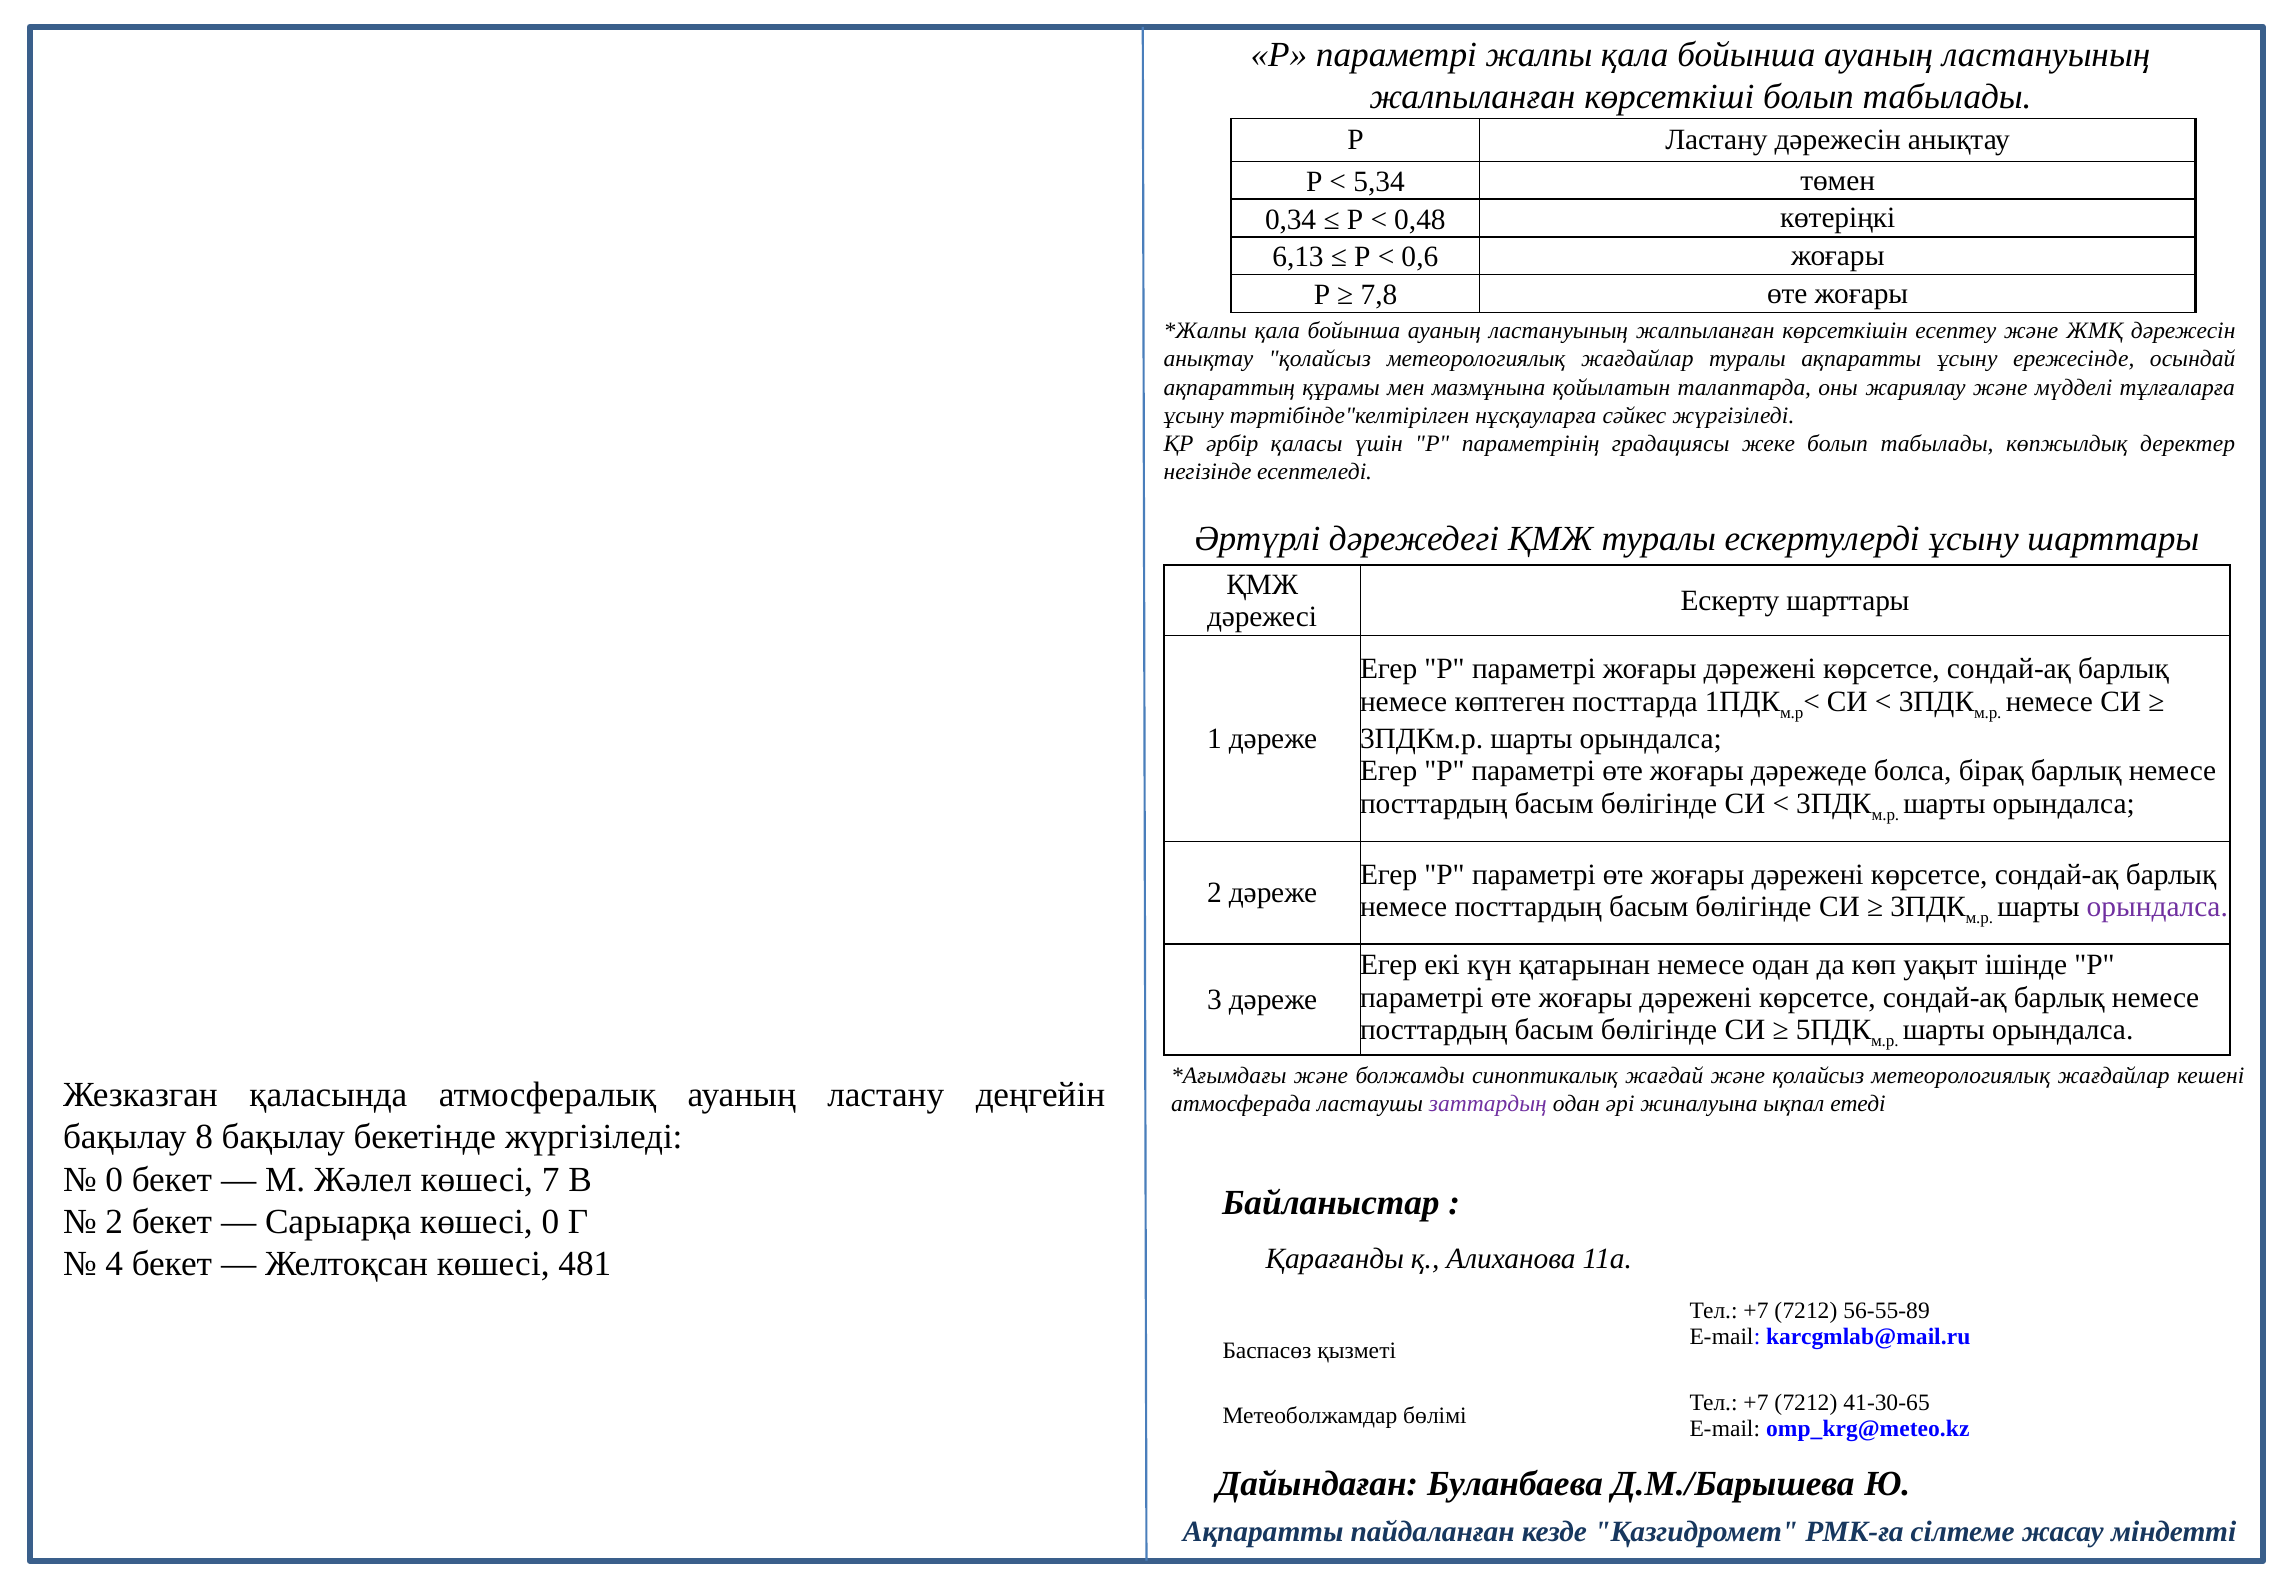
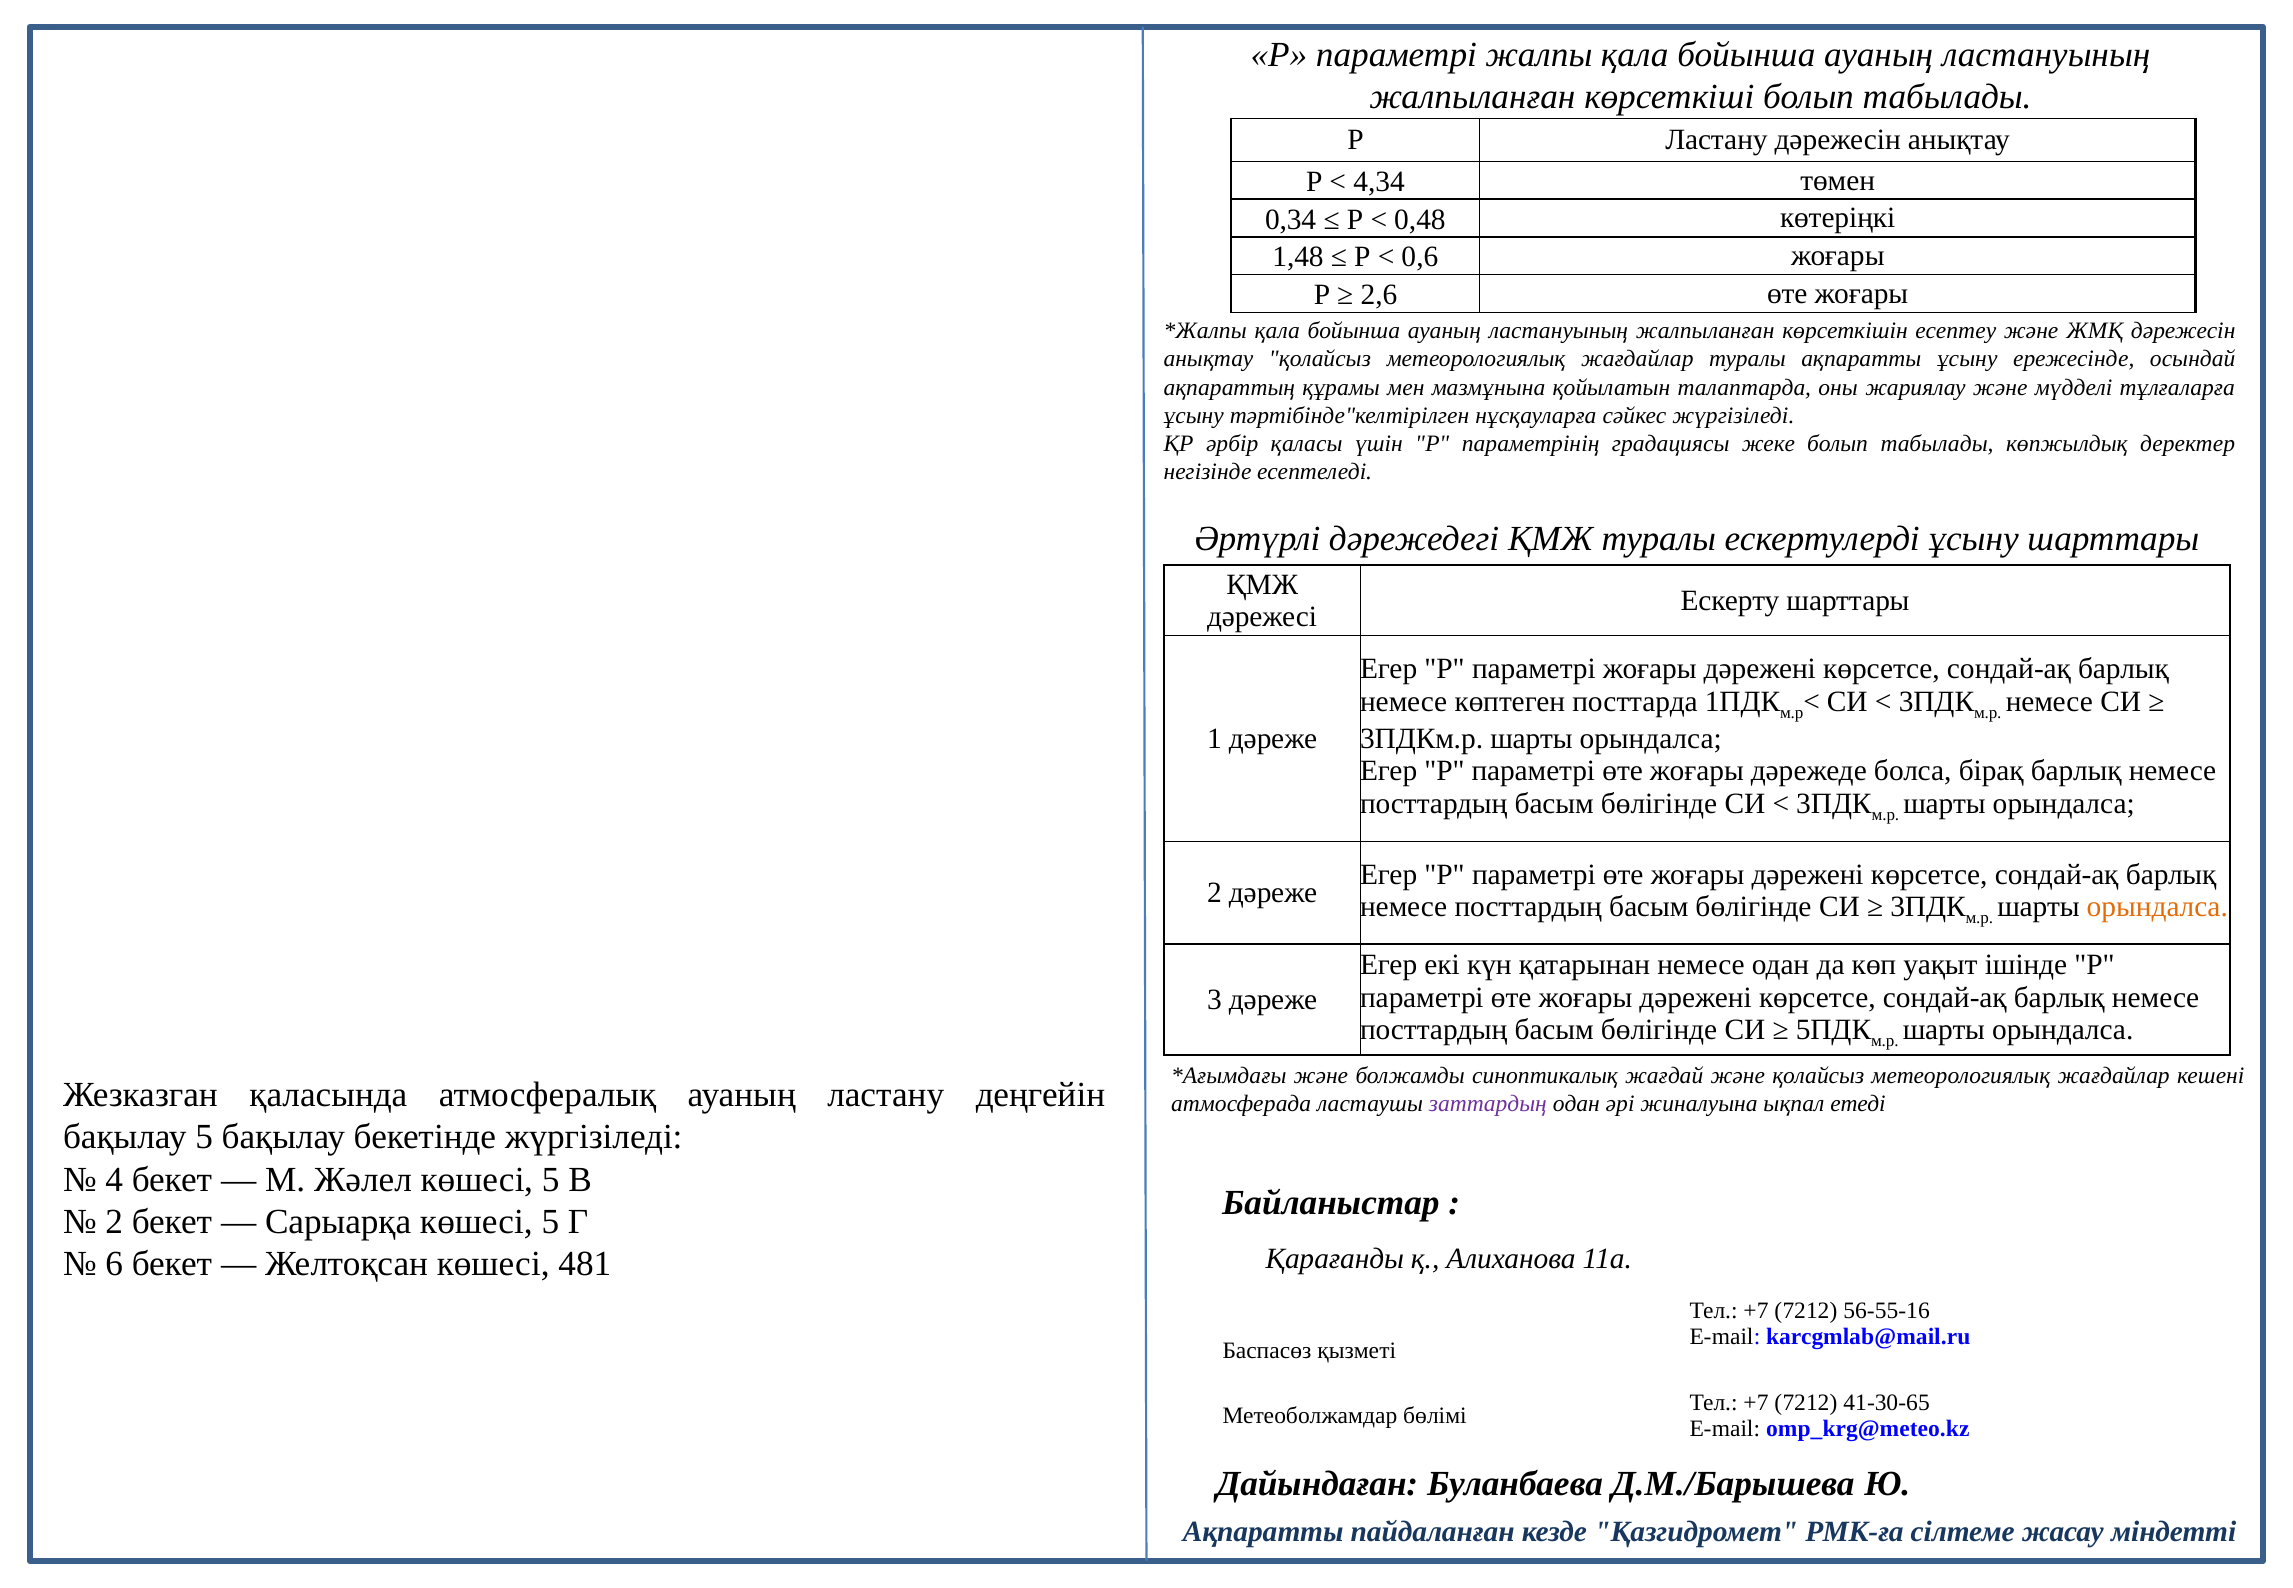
5,34: 5,34 -> 4,34 (1379, 181)
6,13: 6,13 -> 1,48 (1298, 257)
7,8: 7,8 -> 2,6 (1379, 295)
орындалса colour: purple -> orange (2157, 906)
бақылау 8: 8 -> 5 (204, 1137)
0: 0 -> 4 (114, 1179)
Жәлел көшесі 7: 7 -> 5 (551, 1179)
Сарыарқа көшесі 0: 0 -> 5 (550, 1221)
4: 4 -> 6 (114, 1264)
56-55-89: 56-55-89 -> 56-55-16 (1887, 1311)
